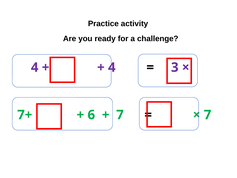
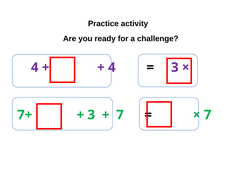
6: 6 -> 3 (91, 115)
